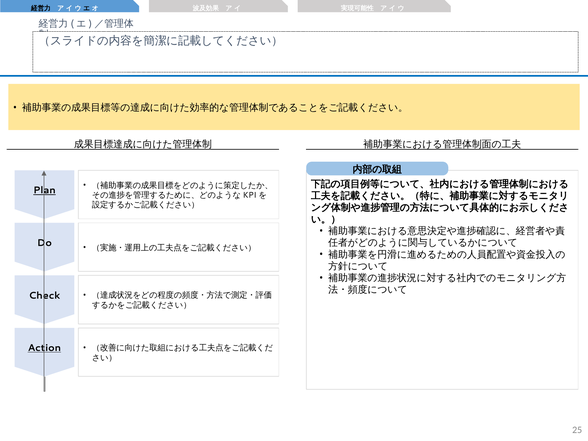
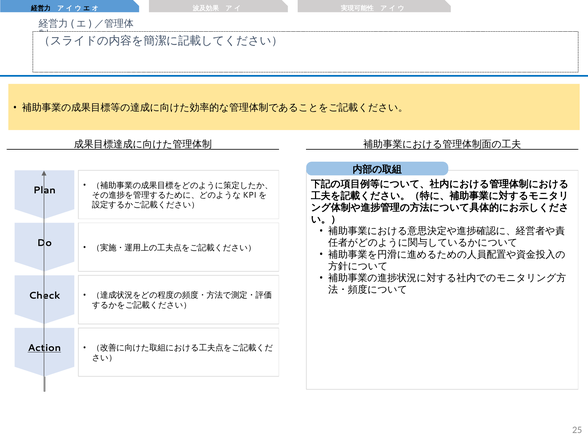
Plan underline: present -> none (44, 190)
